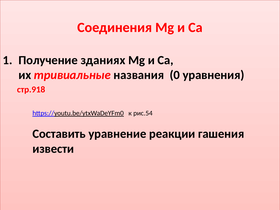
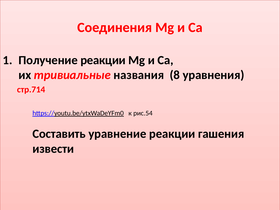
Получение зданиях: зданиях -> реакции (103, 60)
0: 0 -> 8 (175, 75)
стр.918: стр.918 -> стр.714 (31, 90)
